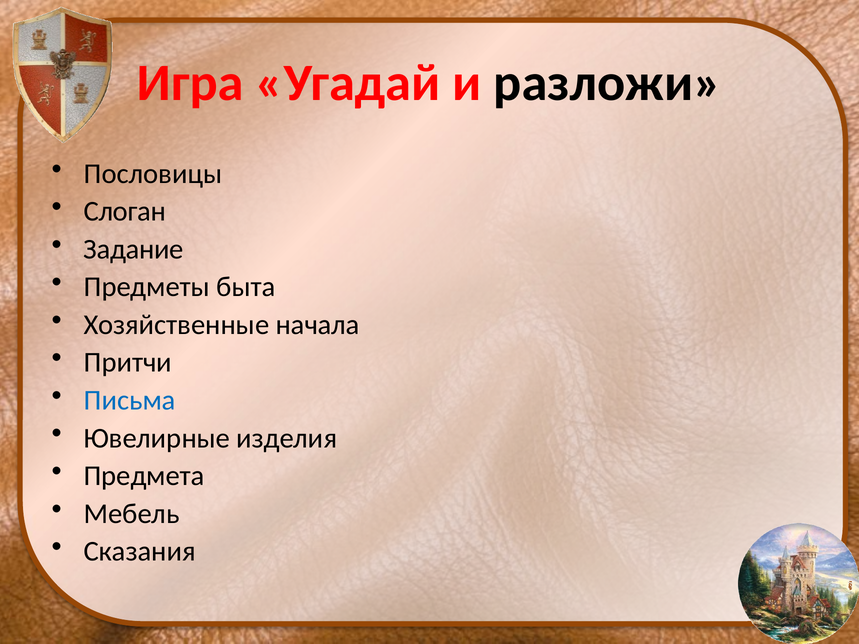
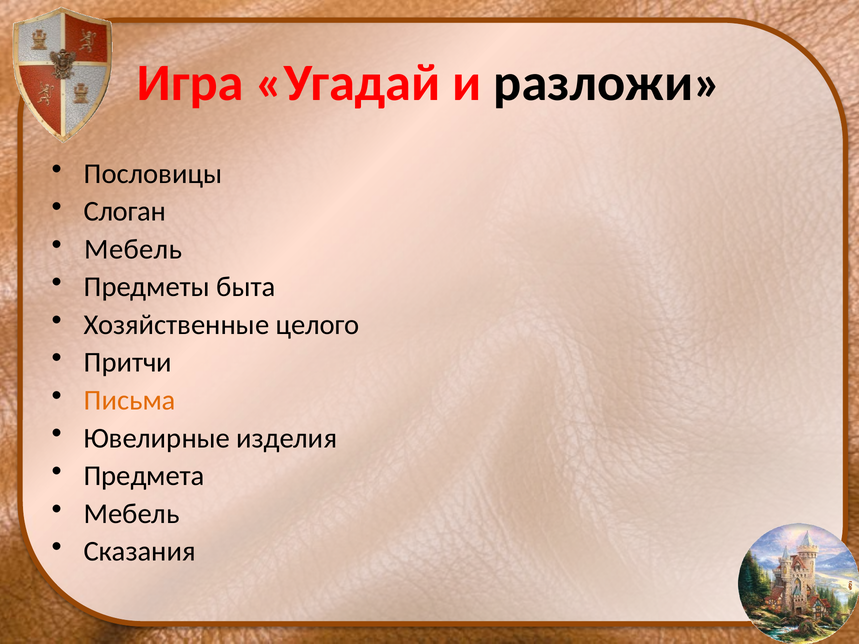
Задание: Задание -> Мебель (133, 249)
начала: начала -> целого (318, 325)
Письма colour: blue -> orange (130, 400)
